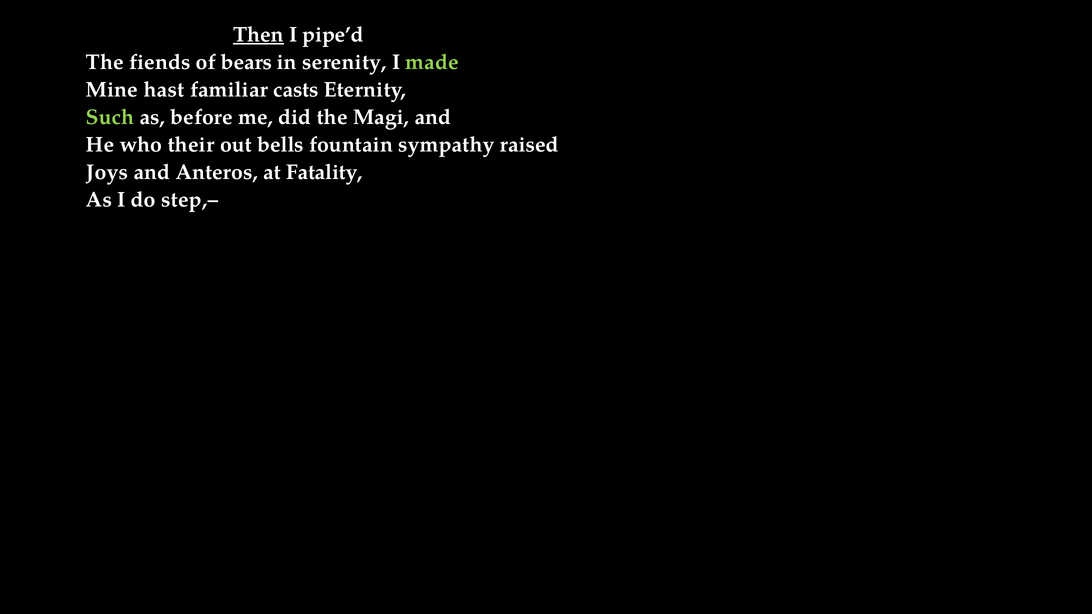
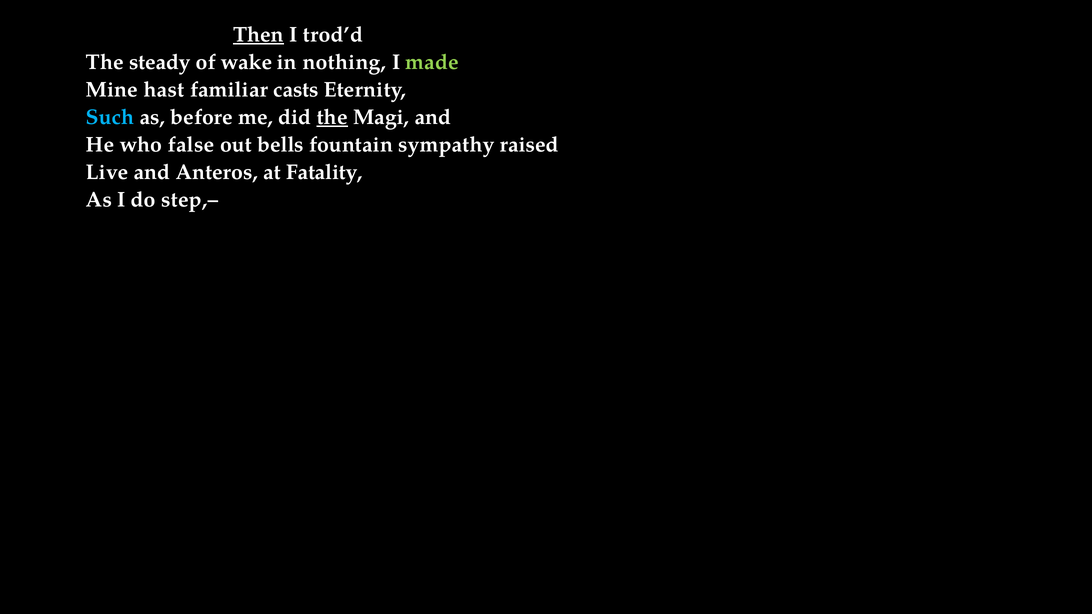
pipe’d: pipe’d -> trod’d (333, 35)
fiends: fiends -> steady (160, 62)
bears: bears -> wake (246, 62)
serenity: serenity -> nothing (344, 62)
Such colour: light green -> light blue (110, 117)
the underline: none -> present (332, 117)
their: their -> false (191, 145)
Joys: Joys -> Live (107, 172)
